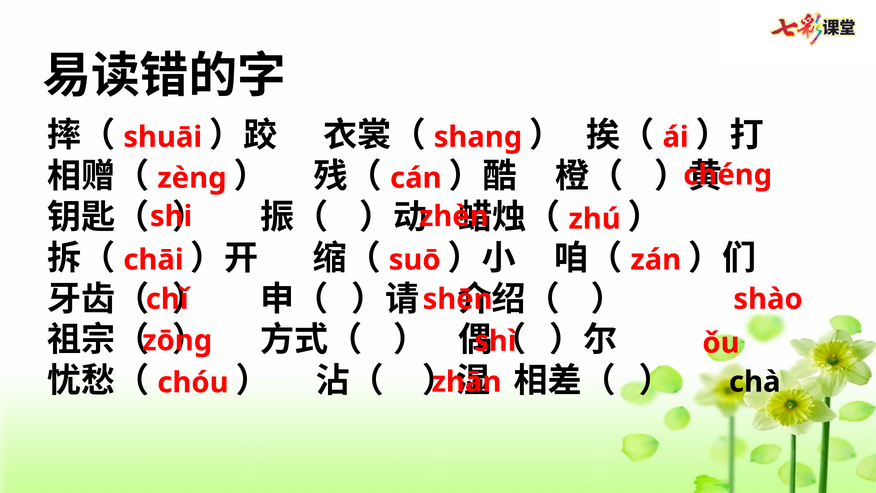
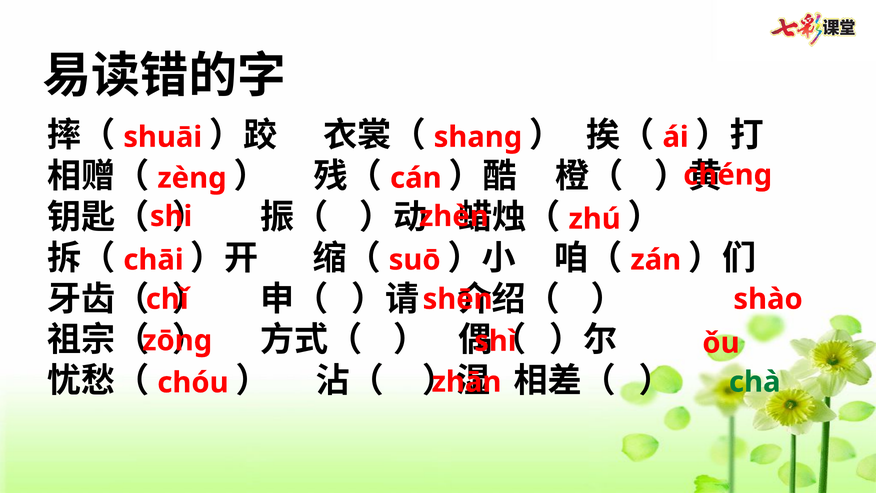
chà colour: black -> green (755, 382)
